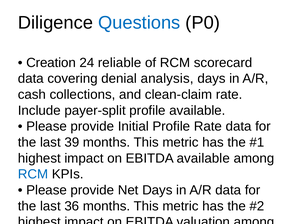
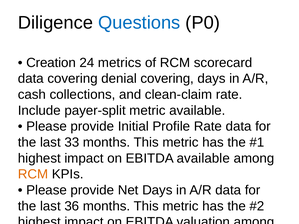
reliable: reliable -> metrics (120, 63)
denial analysis: analysis -> covering (167, 79)
payer-split profile: profile -> metric (147, 111)
39: 39 -> 33 (72, 142)
RCM colour: blue -> orange (33, 174)
